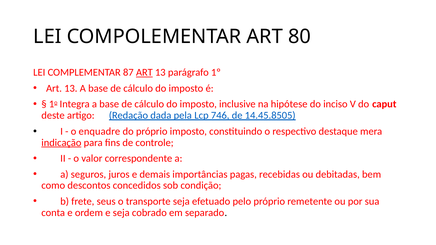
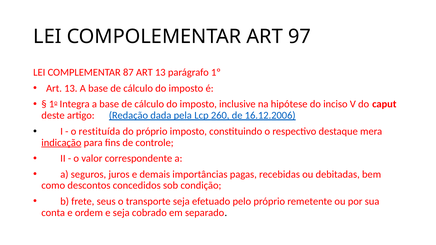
80: 80 -> 97 (299, 37)
ART underline: present -> none (144, 72)
746: 746 -> 260 (220, 116)
14.45.8505: 14.45.8505 -> 16.12.2006 (270, 116)
enquadre: enquadre -> restituída (99, 131)
